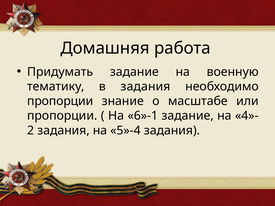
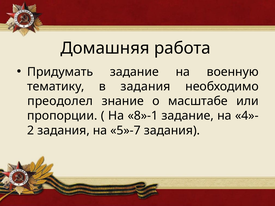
пропорции: пропорции -> преодолел (60, 101)
6»-1: 6»-1 -> 8»-1 (143, 116)
5»-4: 5»-4 -> 5»-7 (126, 131)
